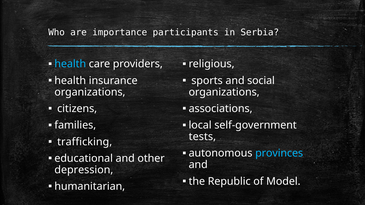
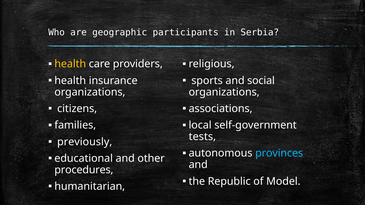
importance: importance -> geographic (120, 32)
health colour: light blue -> yellow (70, 64)
trafficking: trafficking -> previously (85, 142)
depression: depression -> procedures (84, 170)
